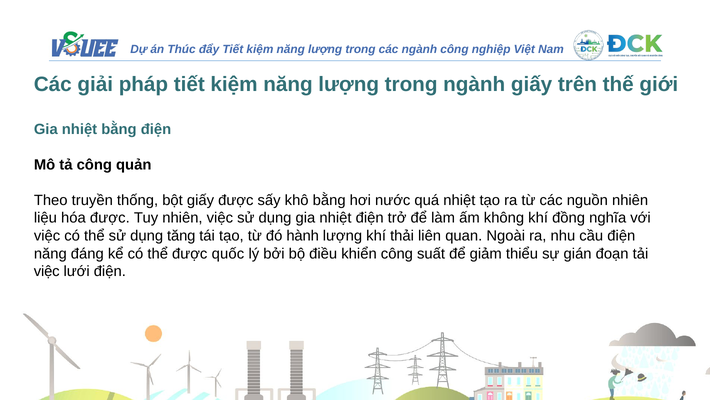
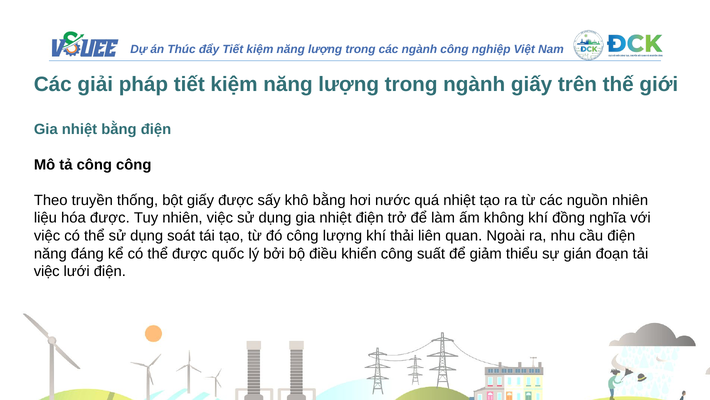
công quản: quản -> công (134, 164)
tăng: tăng -> soát (181, 235)
đó hành: hành -> công (303, 235)
